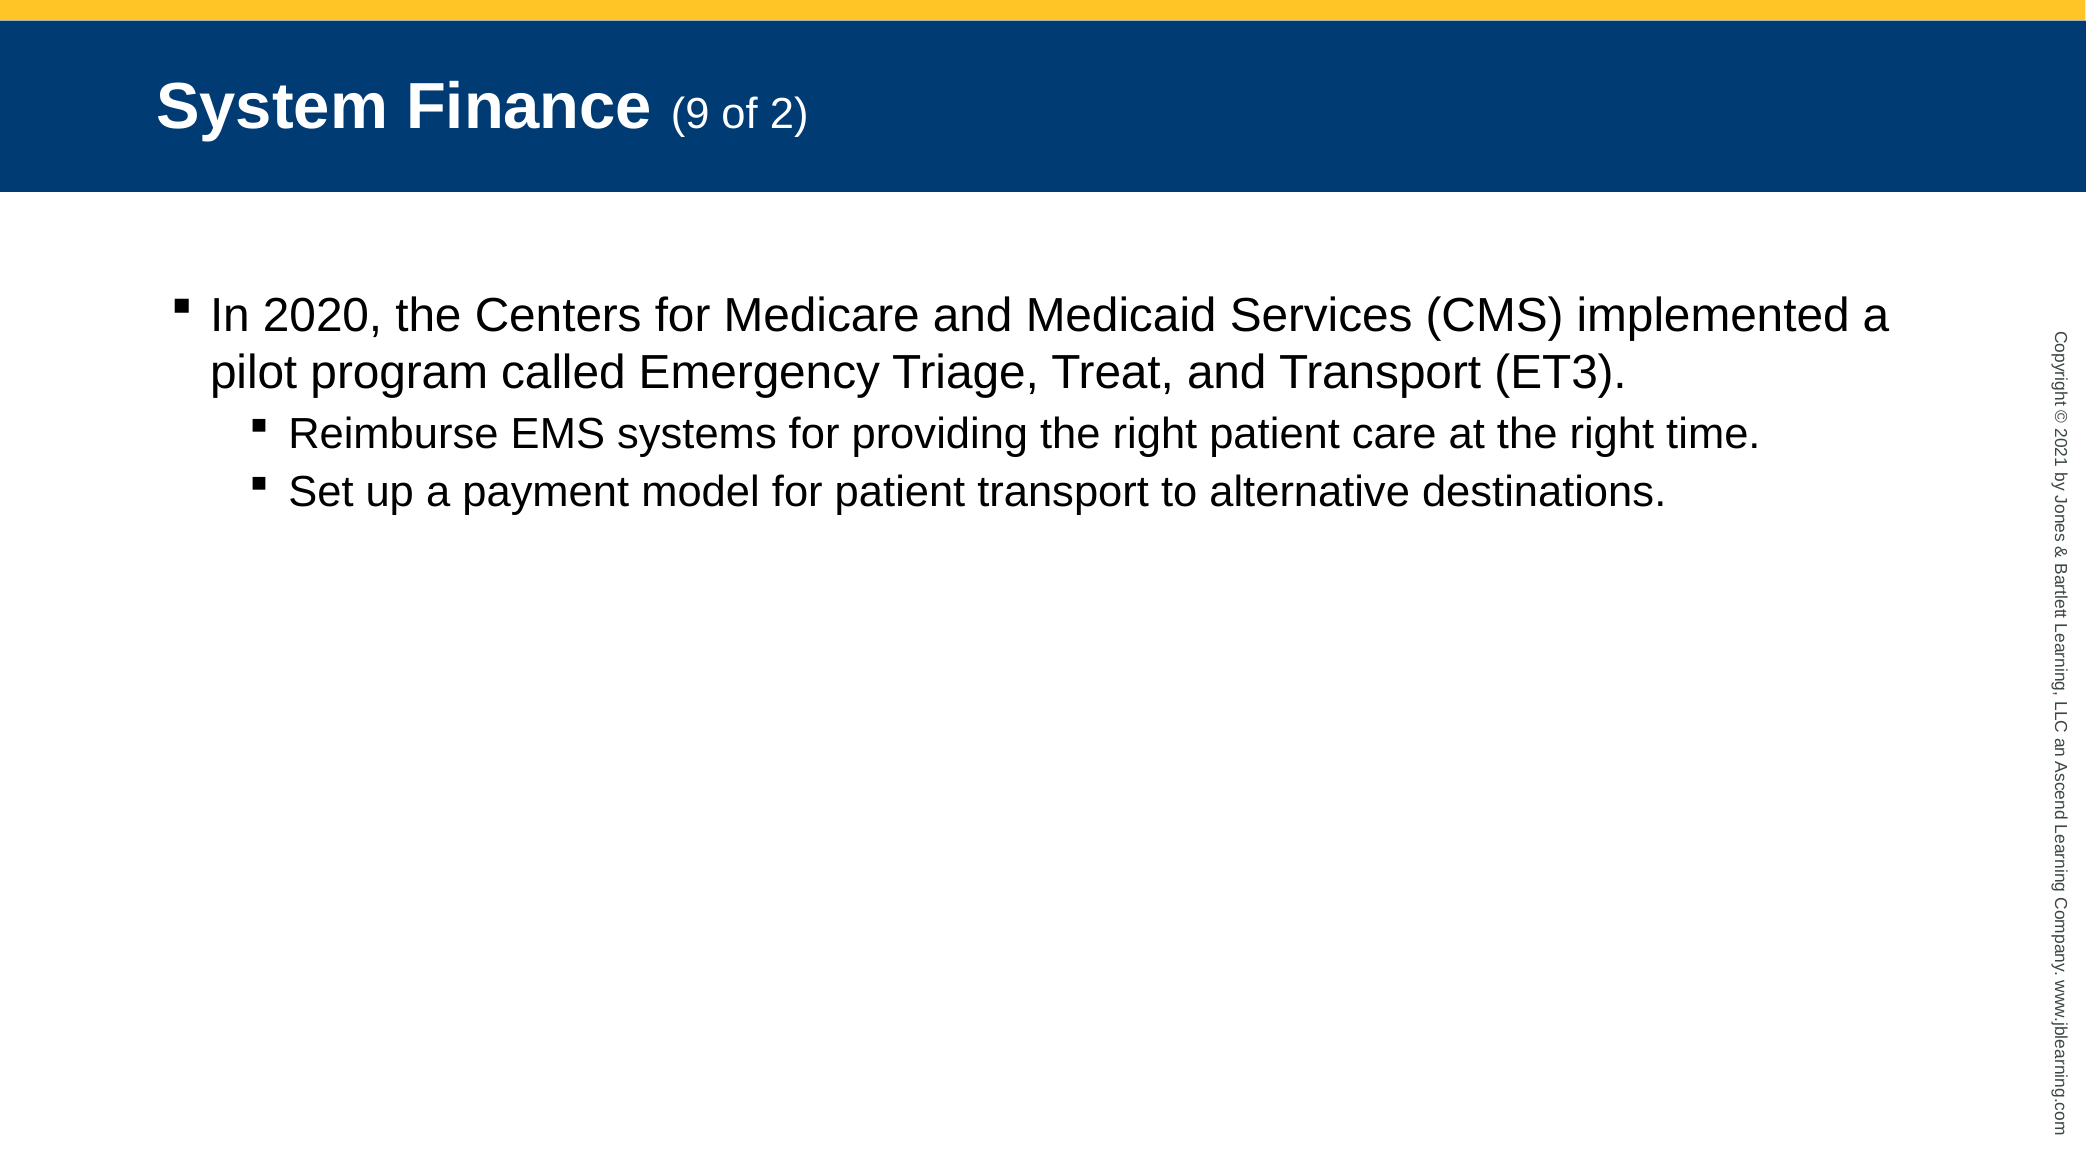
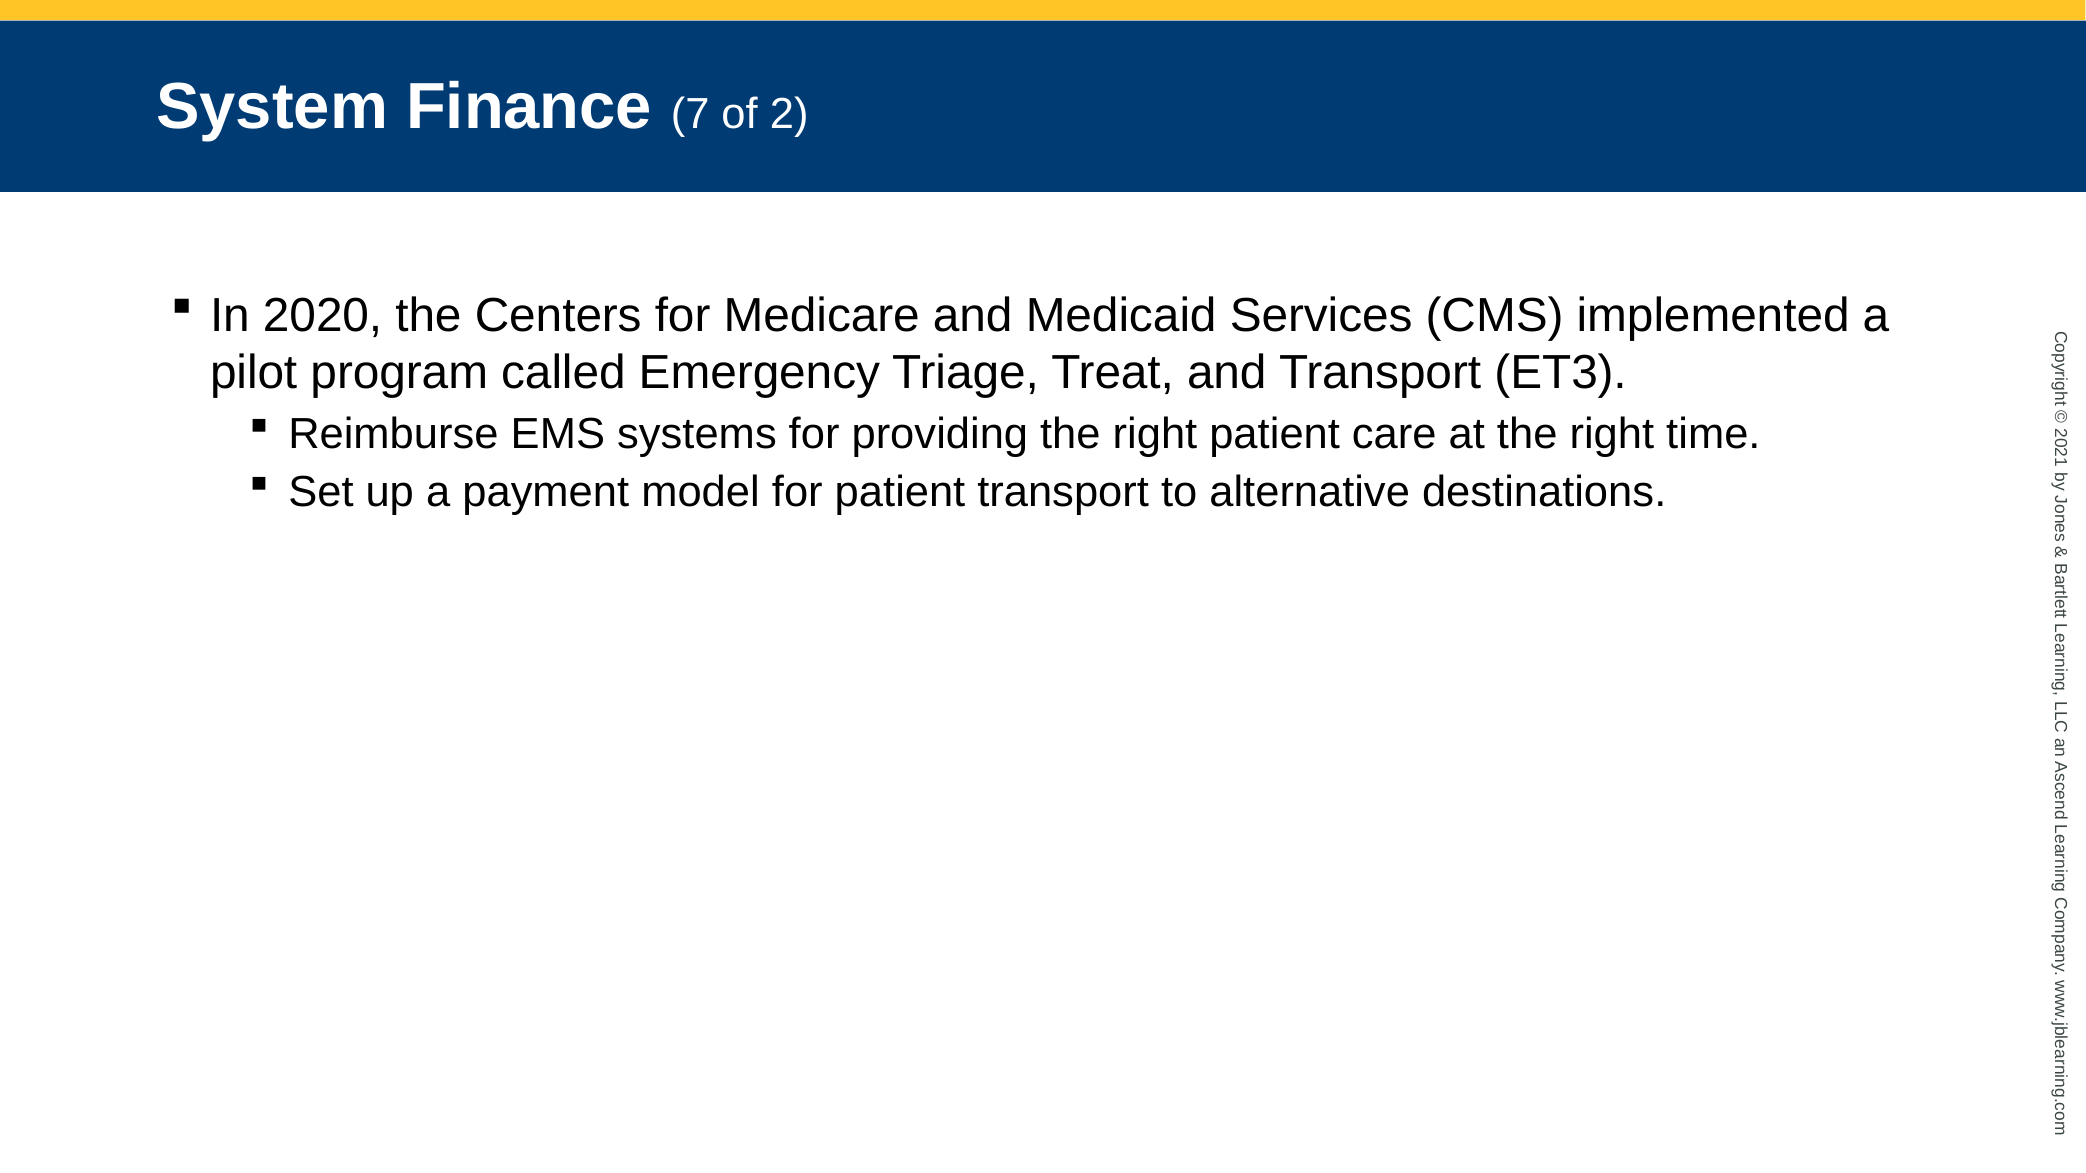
9: 9 -> 7 (690, 114)
